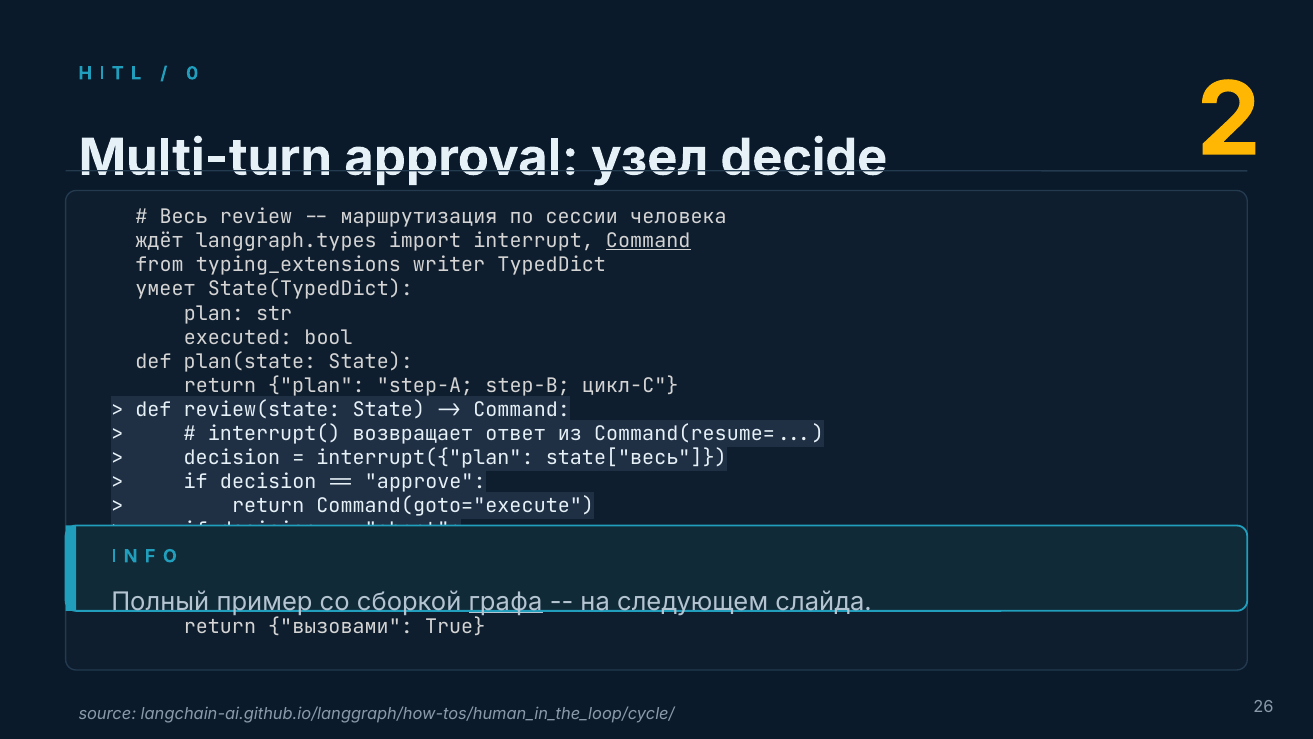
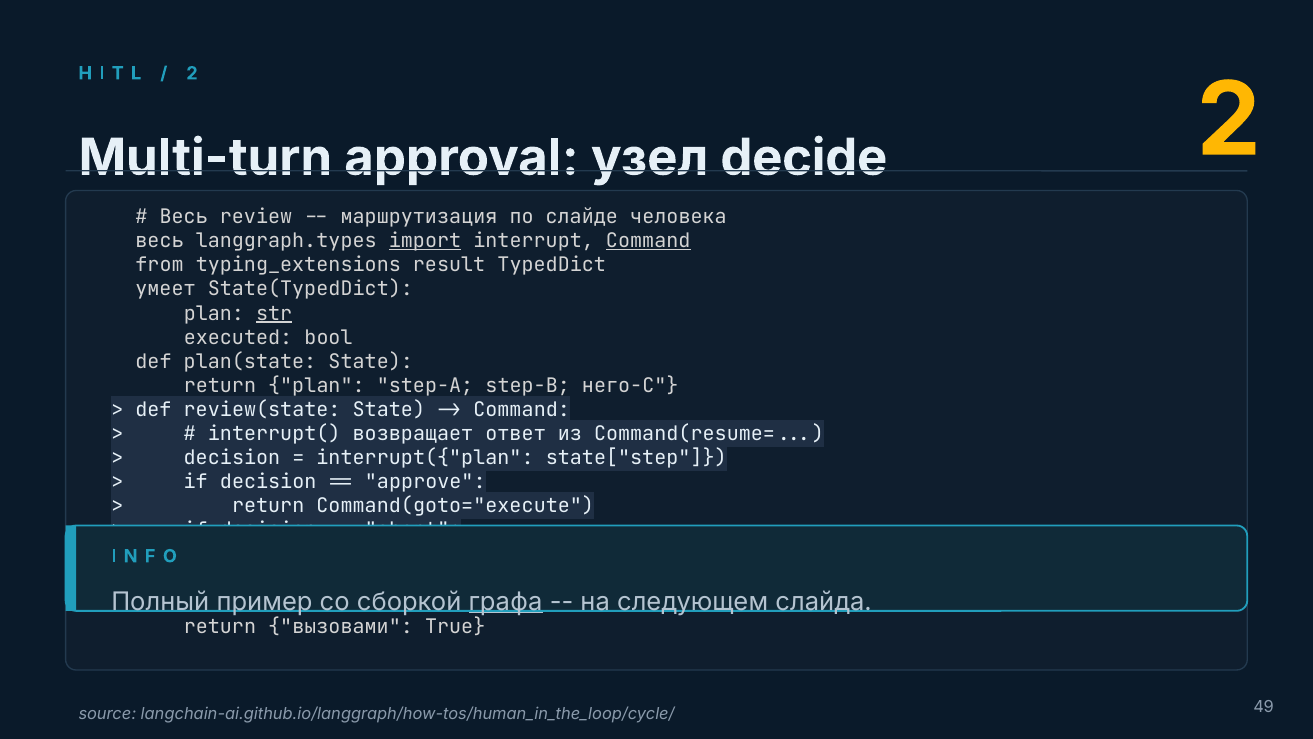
0: 0 -> 2 (192, 73)
сессии: сессии -> слайде (582, 217)
ждёт: ждёт -> весь (160, 241)
import underline: none -> present (425, 241)
writer: writer -> result (449, 265)
str underline: none -> present (274, 313)
цикл-C: цикл-C -> него-C (630, 385)
state["весь: state["весь -> state["step (636, 458)
26: 26 -> 49 (1264, 707)
